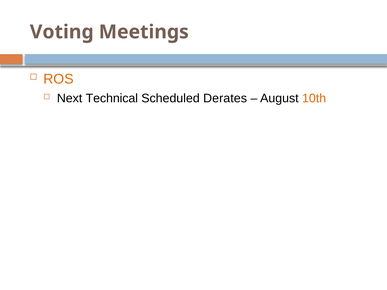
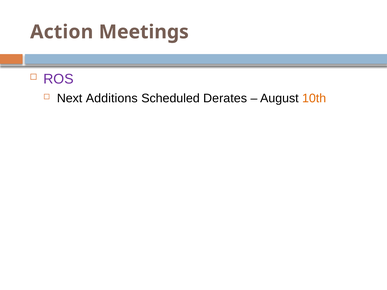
Voting: Voting -> Action (62, 32)
ROS colour: orange -> purple (58, 79)
Technical: Technical -> Additions (112, 98)
